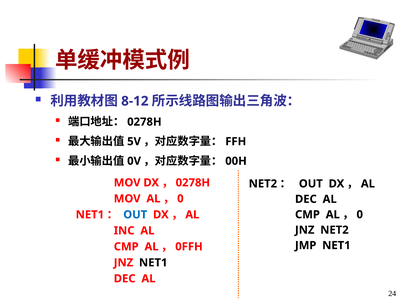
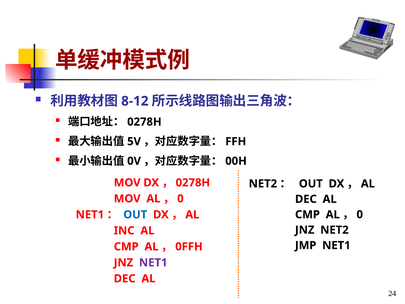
NET1 colour: black -> purple (153, 262)
